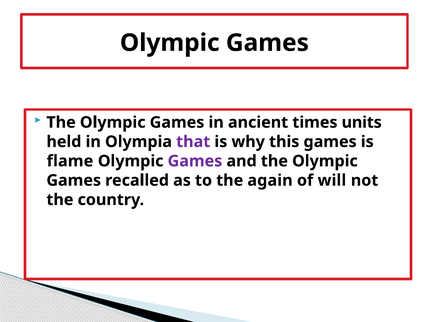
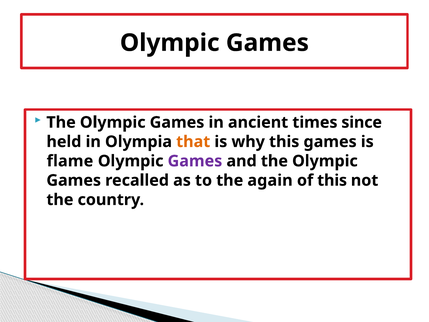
units: units -> since (362, 122)
that colour: purple -> orange (193, 142)
of will: will -> this (332, 180)
